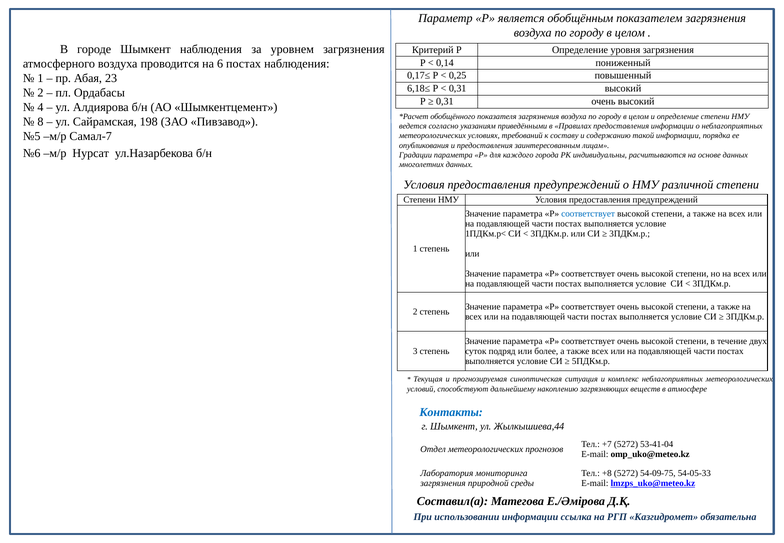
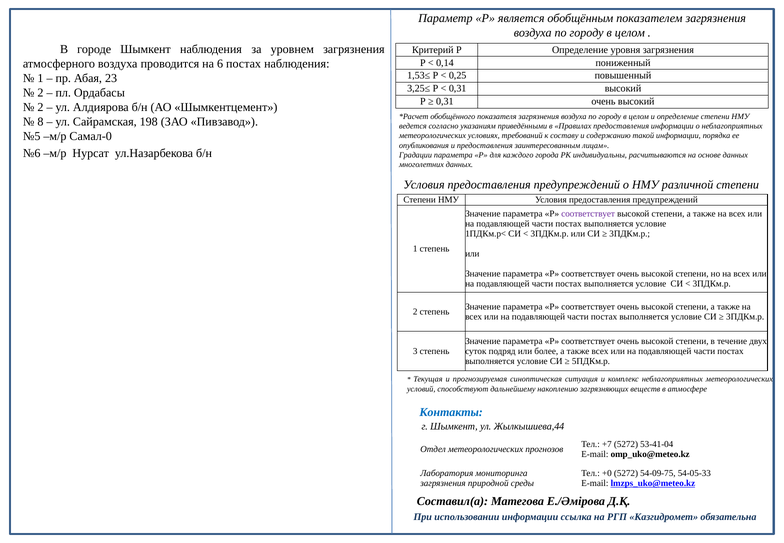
0,17≤: 0,17≤ -> 1,53≤ (419, 76)
6,18≤: 6,18≤ -> 3,25≤ (419, 89)
4: 4 -> 2 (40, 107)
Самал-7: Самал-7 -> Самал-0 (91, 136)
соответствует colour: blue -> purple (588, 214)
+8: +8 -> +0 (607, 473)
